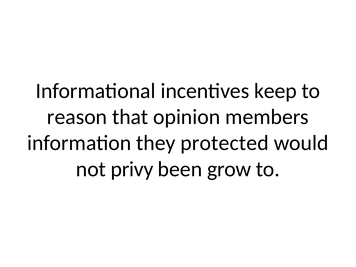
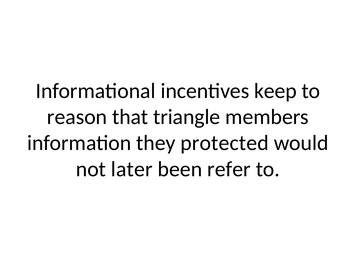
opinion: opinion -> triangle (187, 117)
privy: privy -> later (132, 169)
grow: grow -> refer (229, 169)
